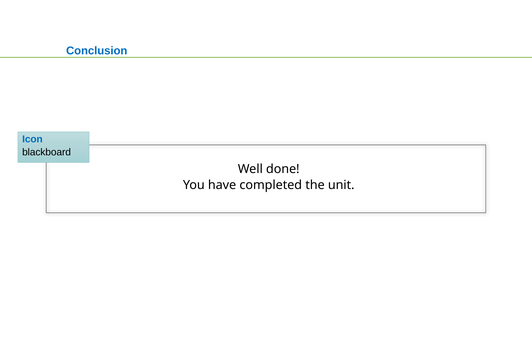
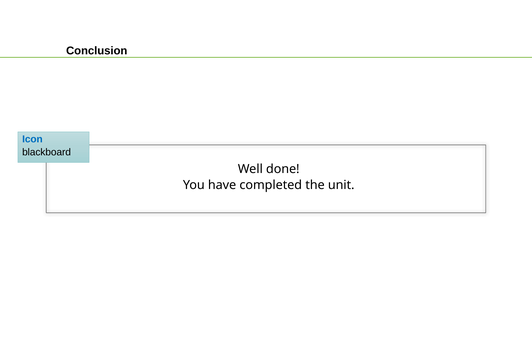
Conclusion colour: blue -> black (97, 51)
